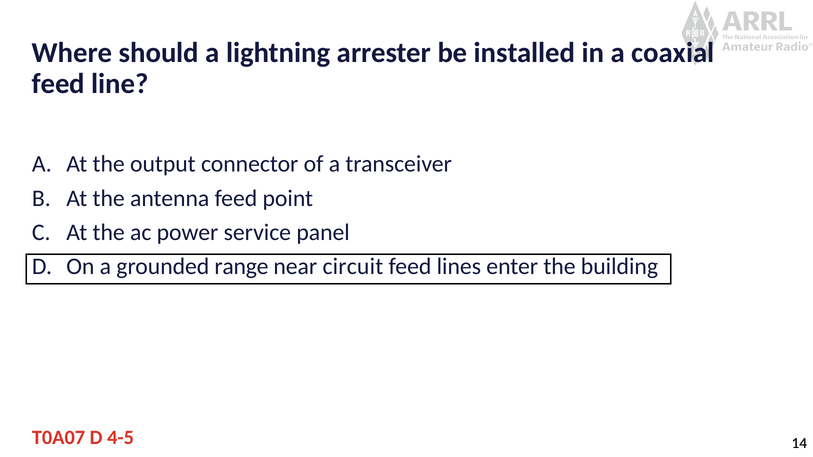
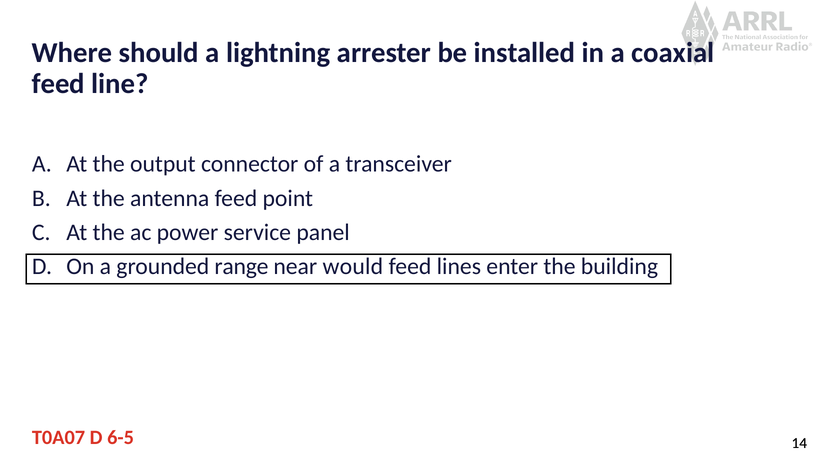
circuit: circuit -> would (353, 267)
4-5: 4-5 -> 6-5 (121, 438)
